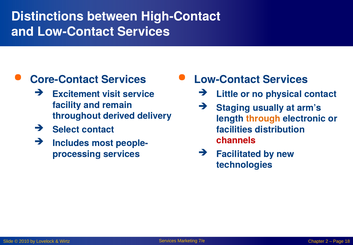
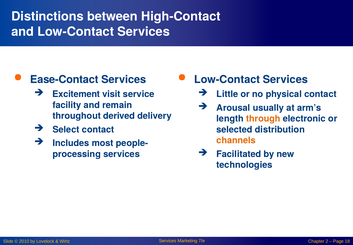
Core-Contact: Core-Contact -> Ease-Contact (64, 79)
Staging: Staging -> Arousal (233, 108)
facilities: facilities -> selected (234, 129)
channels colour: red -> orange (236, 140)
